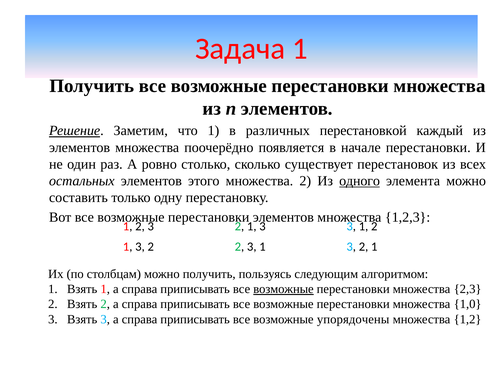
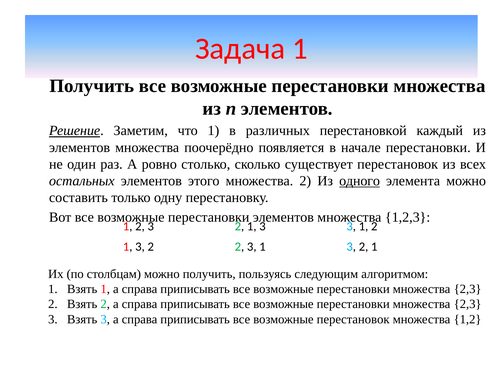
возможные underline: present -> none (283, 289)
1,0: 1,0 -> 2,3 (468, 304)
возможные упорядочены: упорядочены -> перестановок (353, 319)
